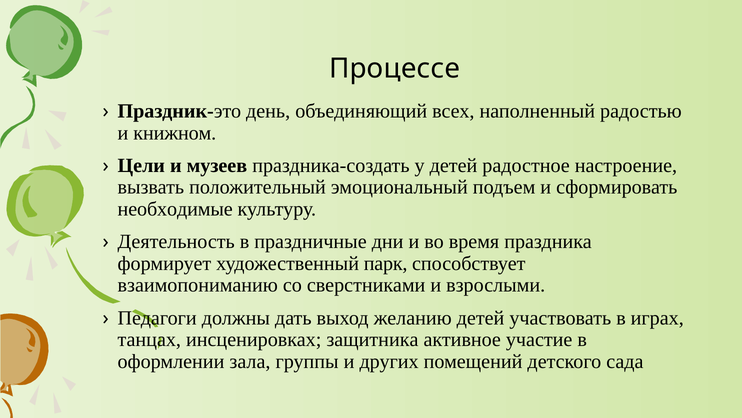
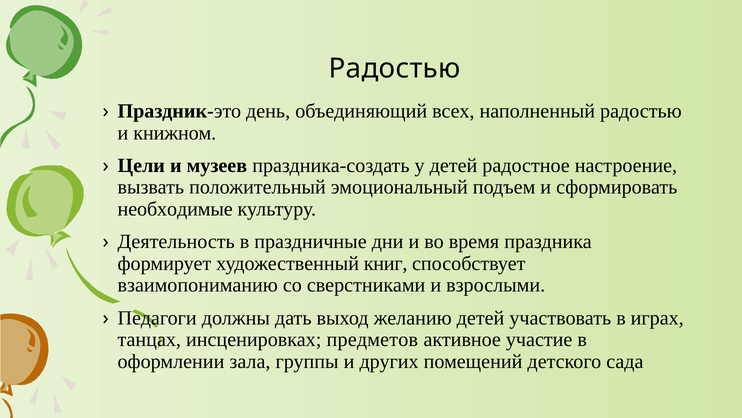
Процессе: Процессе -> Радостью (395, 68)
парк: парк -> книг (386, 263)
защитника: защитника -> предметов (372, 339)
